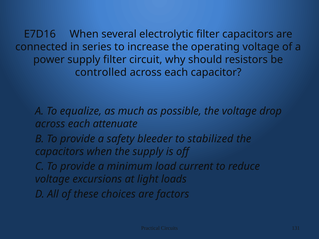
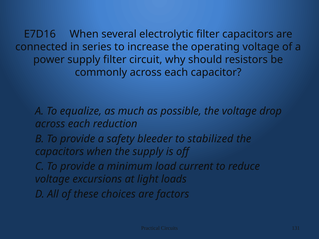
controlled: controlled -> commonly (101, 73)
attenuate: attenuate -> reduction (115, 124)
